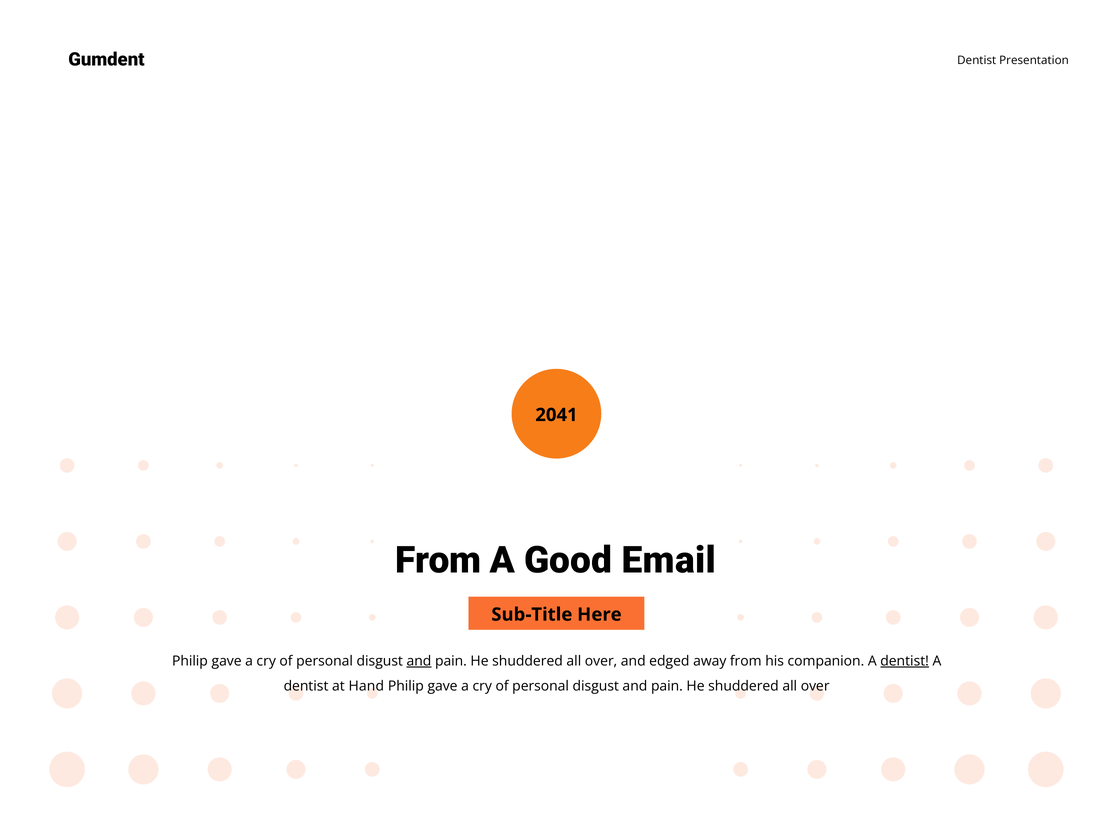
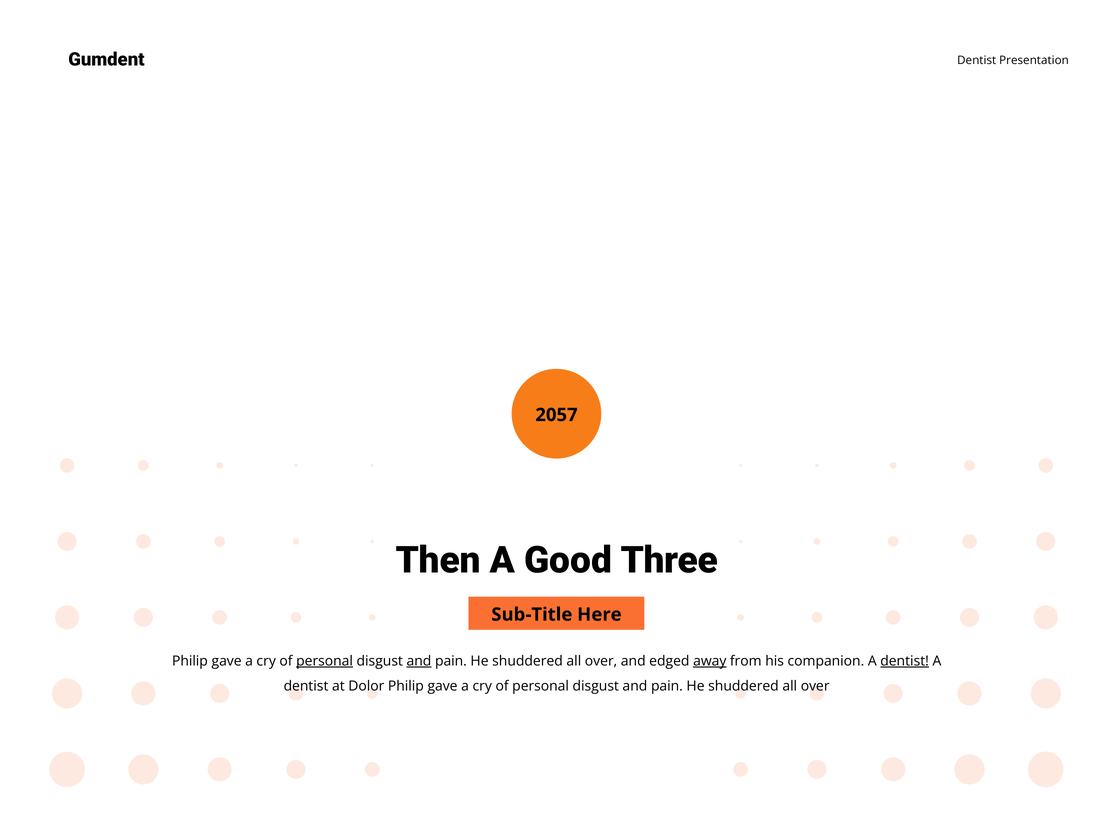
2041: 2041 -> 2057 (557, 415)
From: From -> Then (438, 560)
Email: Email -> Three (669, 560)
personal underline: none -> present (325, 661)
away underline: none -> present (710, 661)
Hand: Hand -> Dolor (366, 686)
